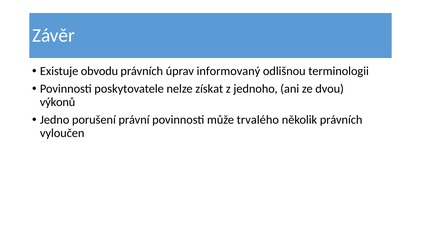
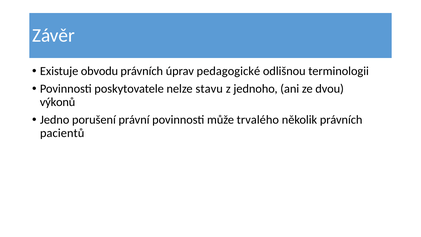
informovaný: informovaný -> pedagogické (228, 71)
získat: získat -> stavu (209, 89)
vyloučen: vyloučen -> pacientů (62, 133)
